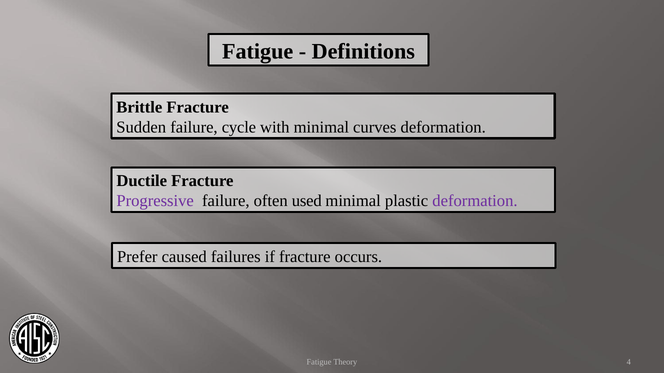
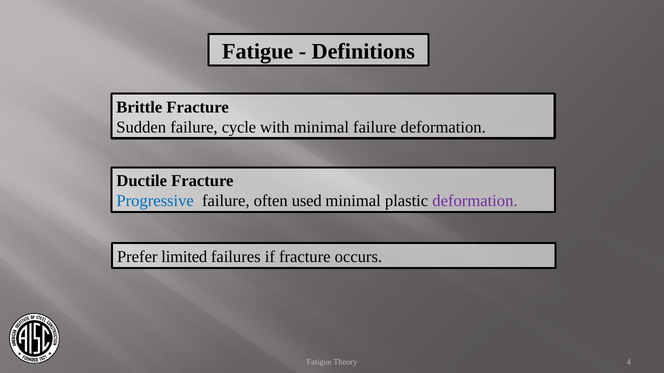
minimal curves: curves -> failure (375, 127)
Progressive colour: purple -> blue (155, 201)
caused: caused -> limited (184, 257)
